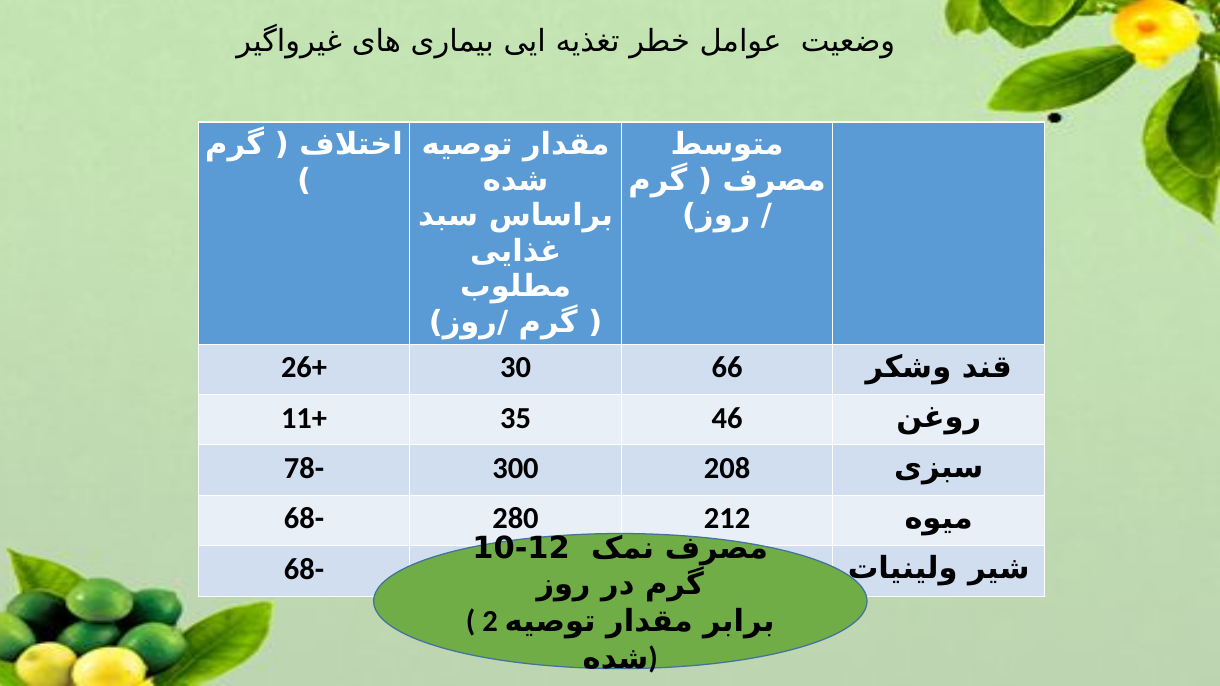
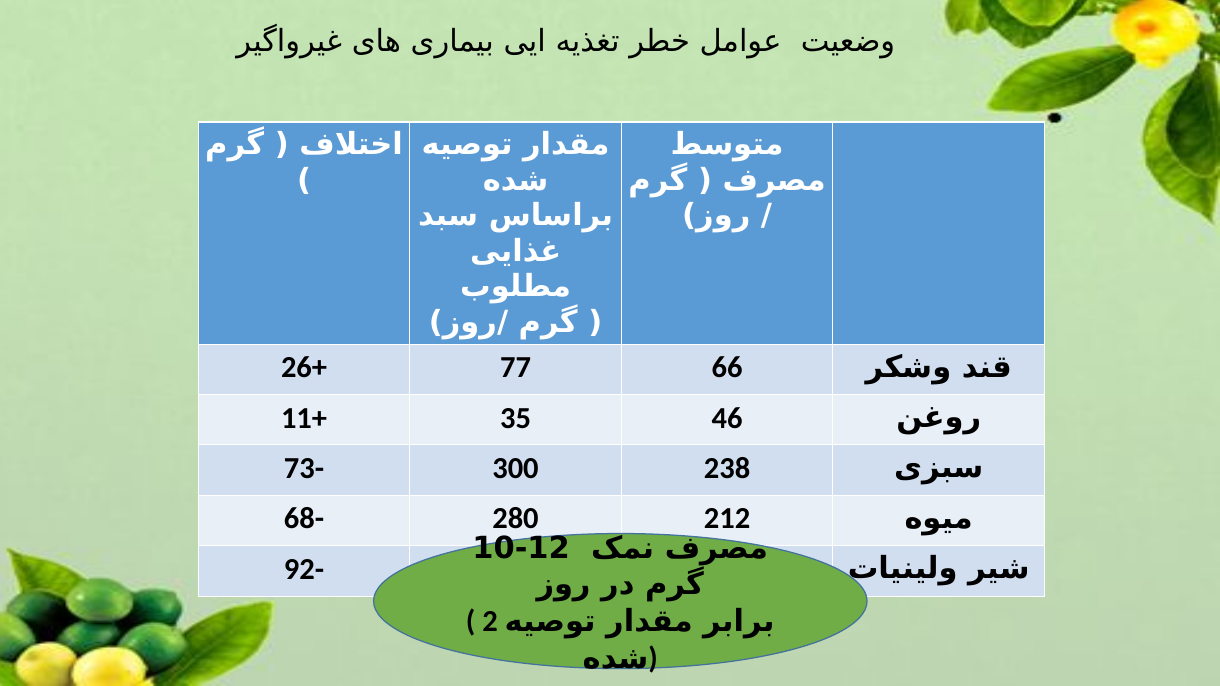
30: 30 -> 77 (516, 368)
78-: 78- -> 73- (304, 469)
208: 208 -> 238 (727, 469)
68-: 68- -> 92- (304, 569)
